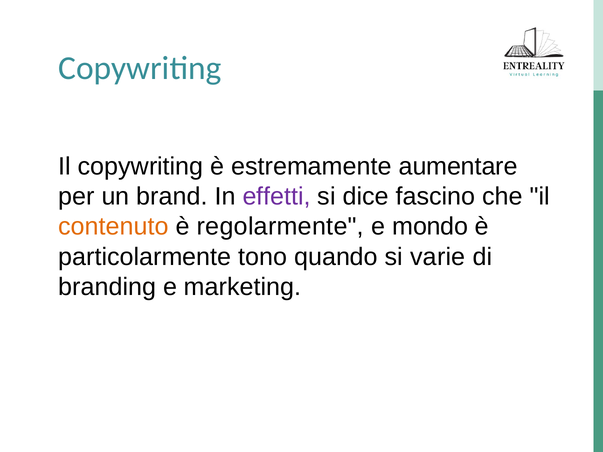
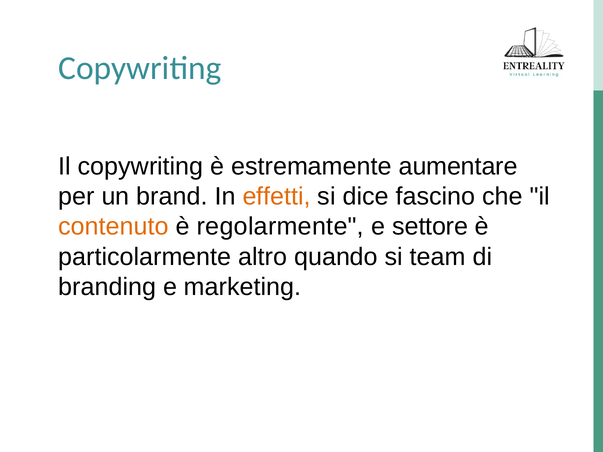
effetti colour: purple -> orange (277, 197)
mondo: mondo -> settore (430, 227)
tono: tono -> altro (263, 257)
varie: varie -> team (438, 257)
